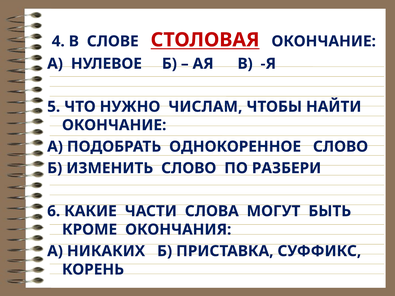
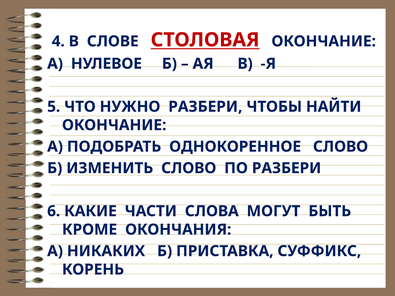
НУЖНО ЧИСЛАМ: ЧИСЛАМ -> РАЗБЕРИ (205, 107)
